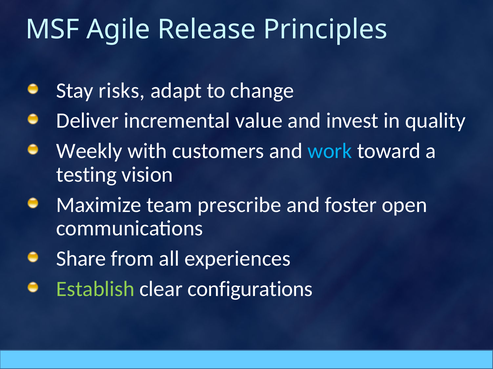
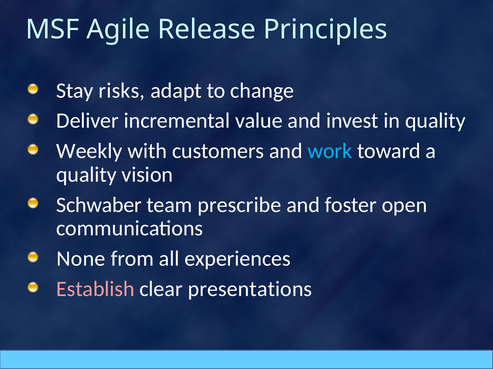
testing: testing -> quality (86, 175)
Maximize: Maximize -> Schwaber (99, 205)
Share: Share -> None (81, 259)
Establish colour: light green -> pink (95, 289)
configurations: configurations -> presentations (250, 289)
